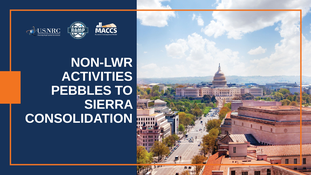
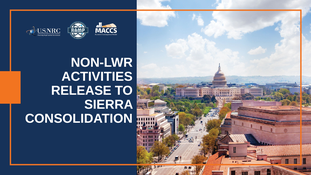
PEBBLES: PEBBLES -> RELEASE (81, 91)
